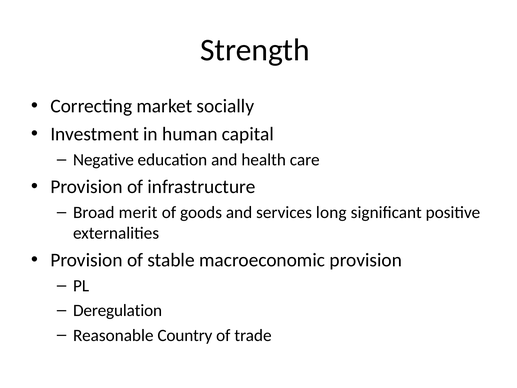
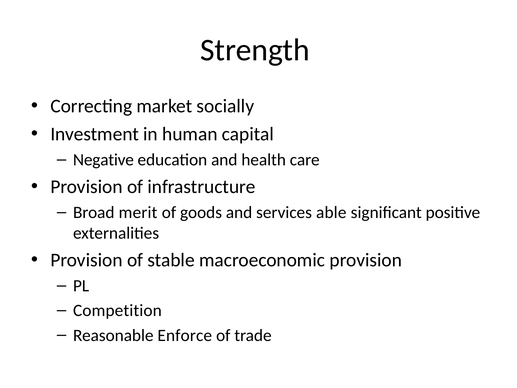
long: long -> able (331, 212)
Deregulation: Deregulation -> Competition (117, 310)
Country: Country -> Enforce (185, 335)
